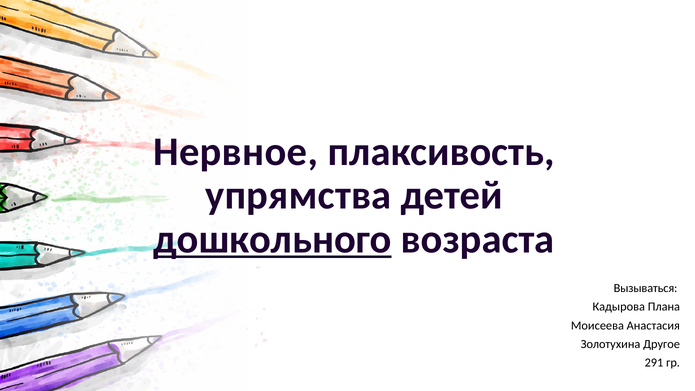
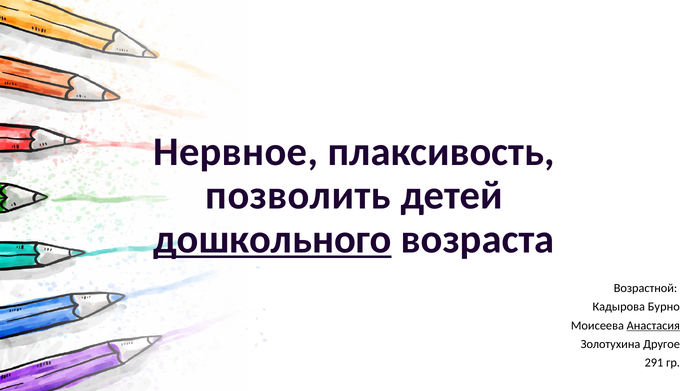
упрямства: упрямства -> позволить (298, 195)
Вызываться: Вызываться -> Возрастной (645, 288)
Плана: Плана -> Бурно (664, 307)
Анастасия underline: none -> present (653, 325)
